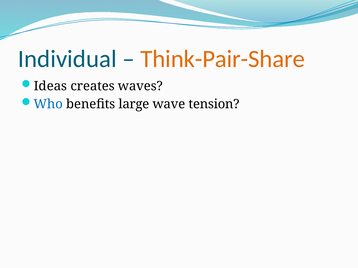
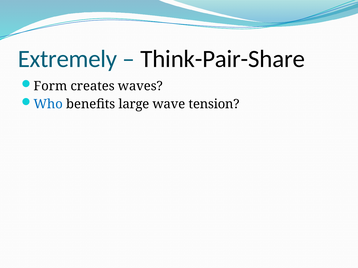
Individual: Individual -> Extremely (67, 59)
Think-Pair-Share colour: orange -> black (223, 59)
Ideas: Ideas -> Form (50, 86)
